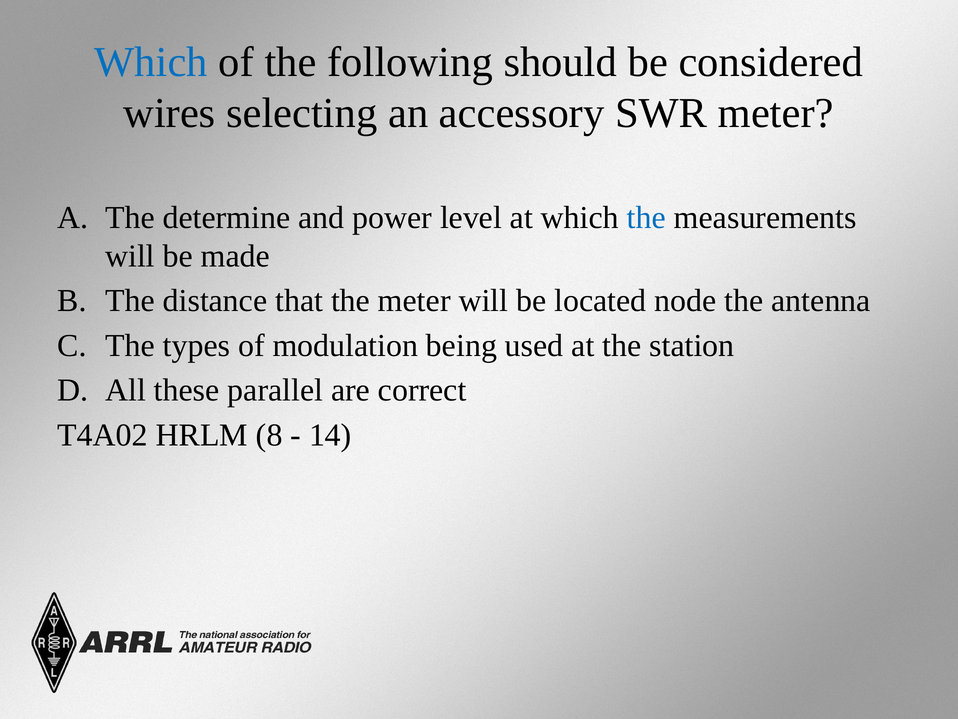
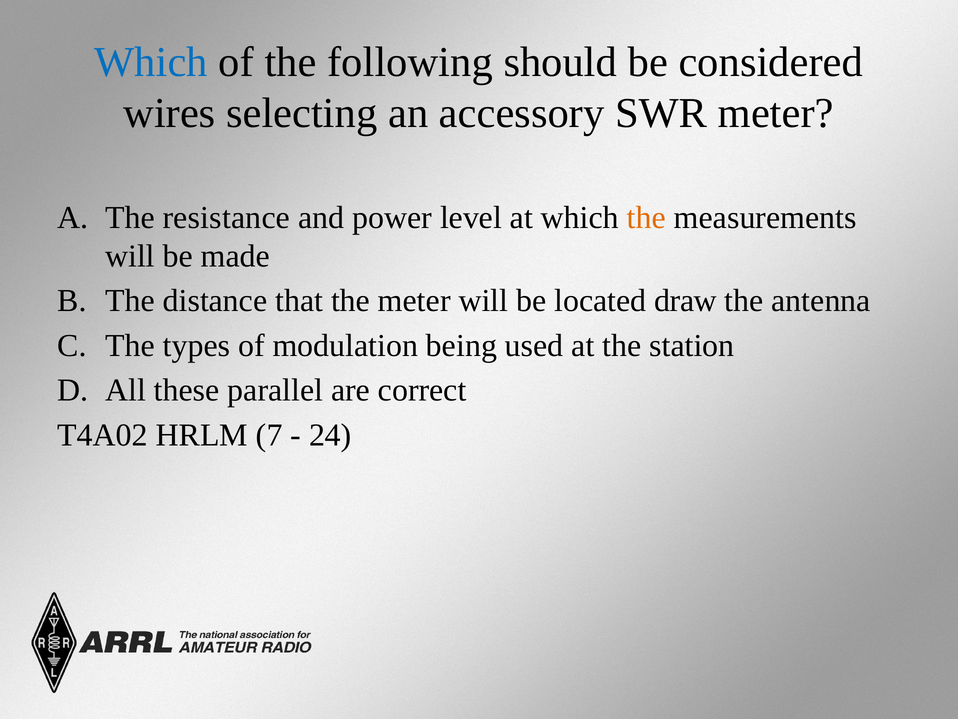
determine: determine -> resistance (226, 218)
the colour: blue -> orange (646, 218)
node: node -> draw (686, 301)
8: 8 -> 7 (269, 435)
14: 14 -> 24 (330, 435)
